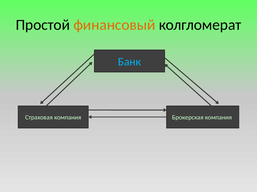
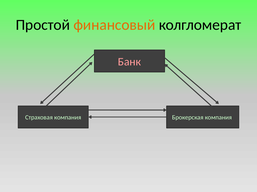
Банк colour: light blue -> pink (129, 62)
